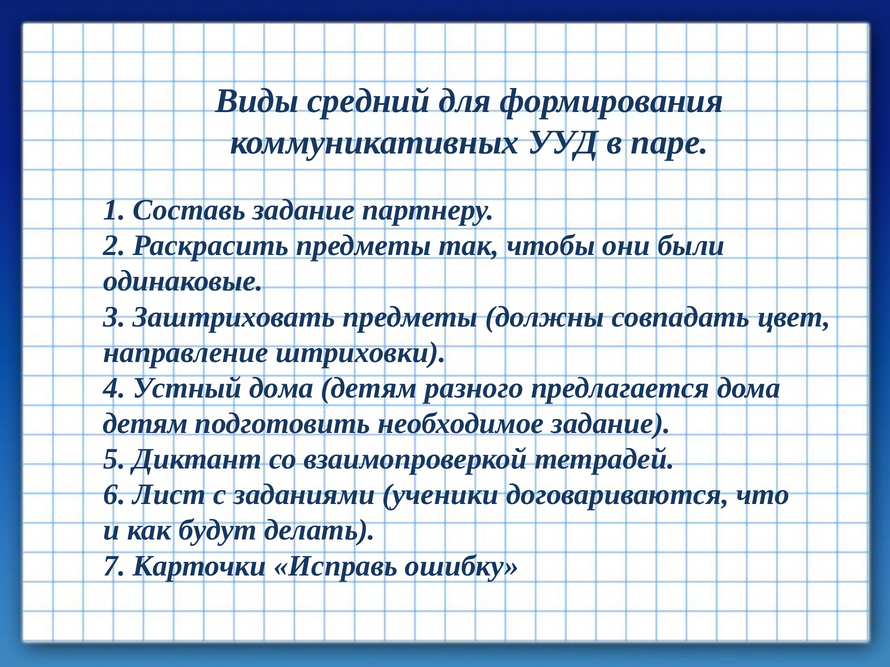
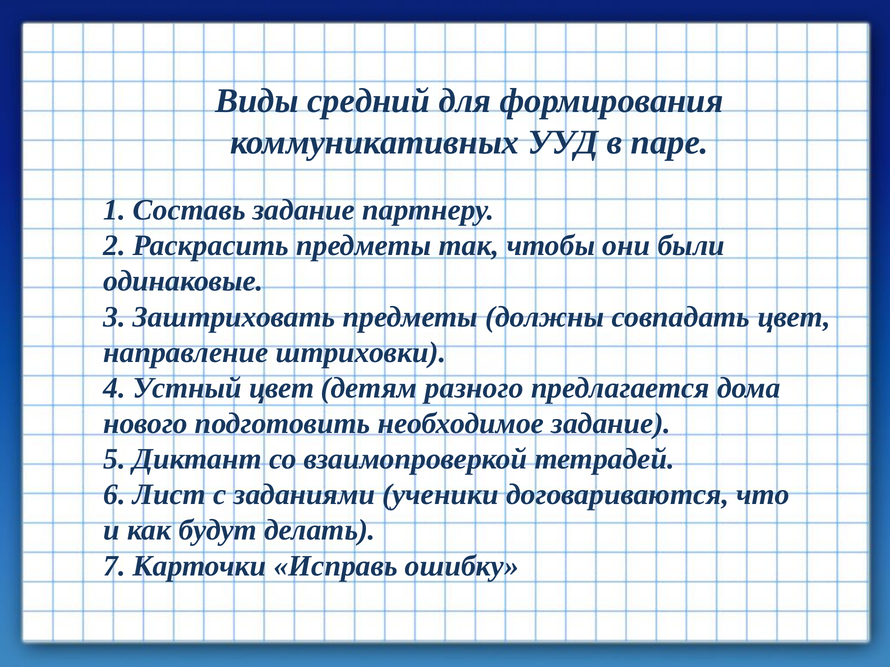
Устный дома: дома -> цвет (282, 388)
детям: детям -> нового (146, 424)
